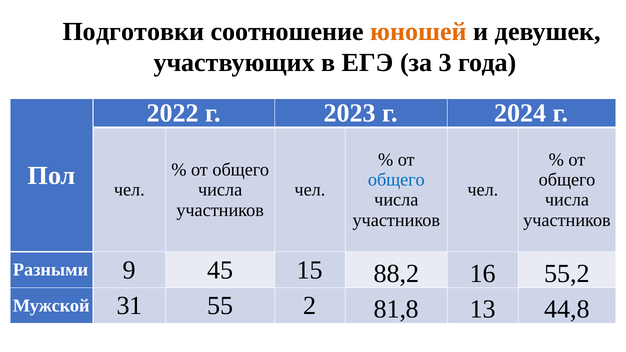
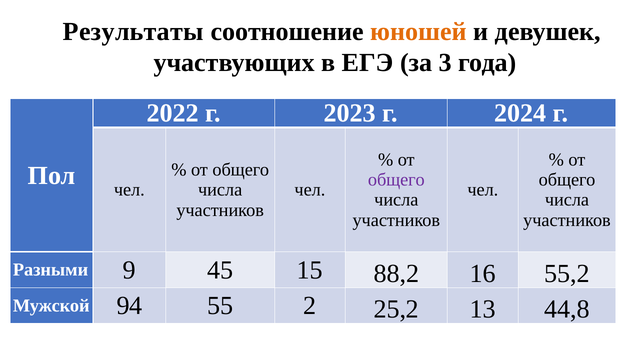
Подготовки: Подготовки -> Результаты (133, 31)
общего colour: blue -> purple (396, 180)
31: 31 -> 94 (129, 306)
81,8: 81,8 -> 25,2 (396, 309)
